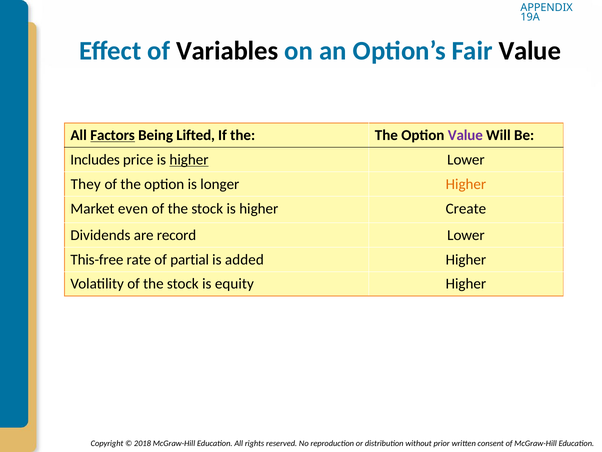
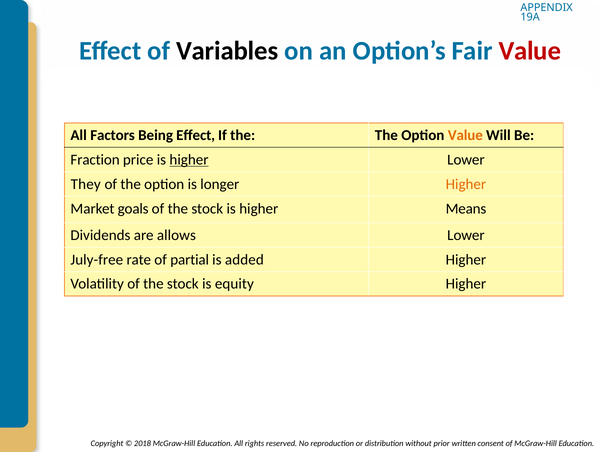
Value colour: black -> red (530, 51)
Factors underline: present -> none (113, 135)
Being Lifted: Lifted -> Effect (196, 135)
Value colour: purple -> orange (465, 135)
Includes: Includes -> Fraction (95, 160)
even: even -> goals (133, 208)
Create: Create -> Means (466, 208)
record: record -> allows (176, 235)
This-free: This-free -> July-free (97, 259)
